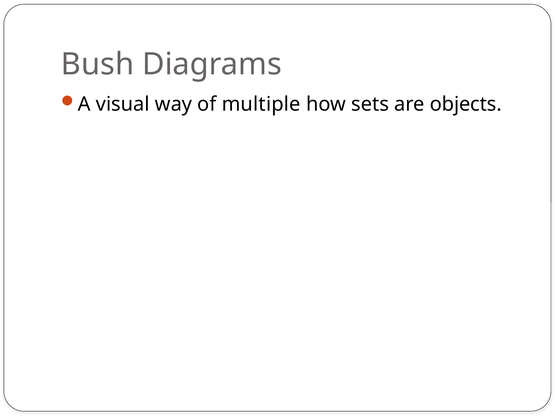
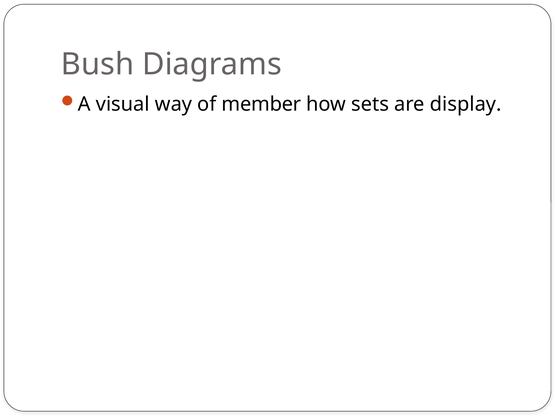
multiple: multiple -> member (261, 104)
objects: objects -> display (466, 104)
